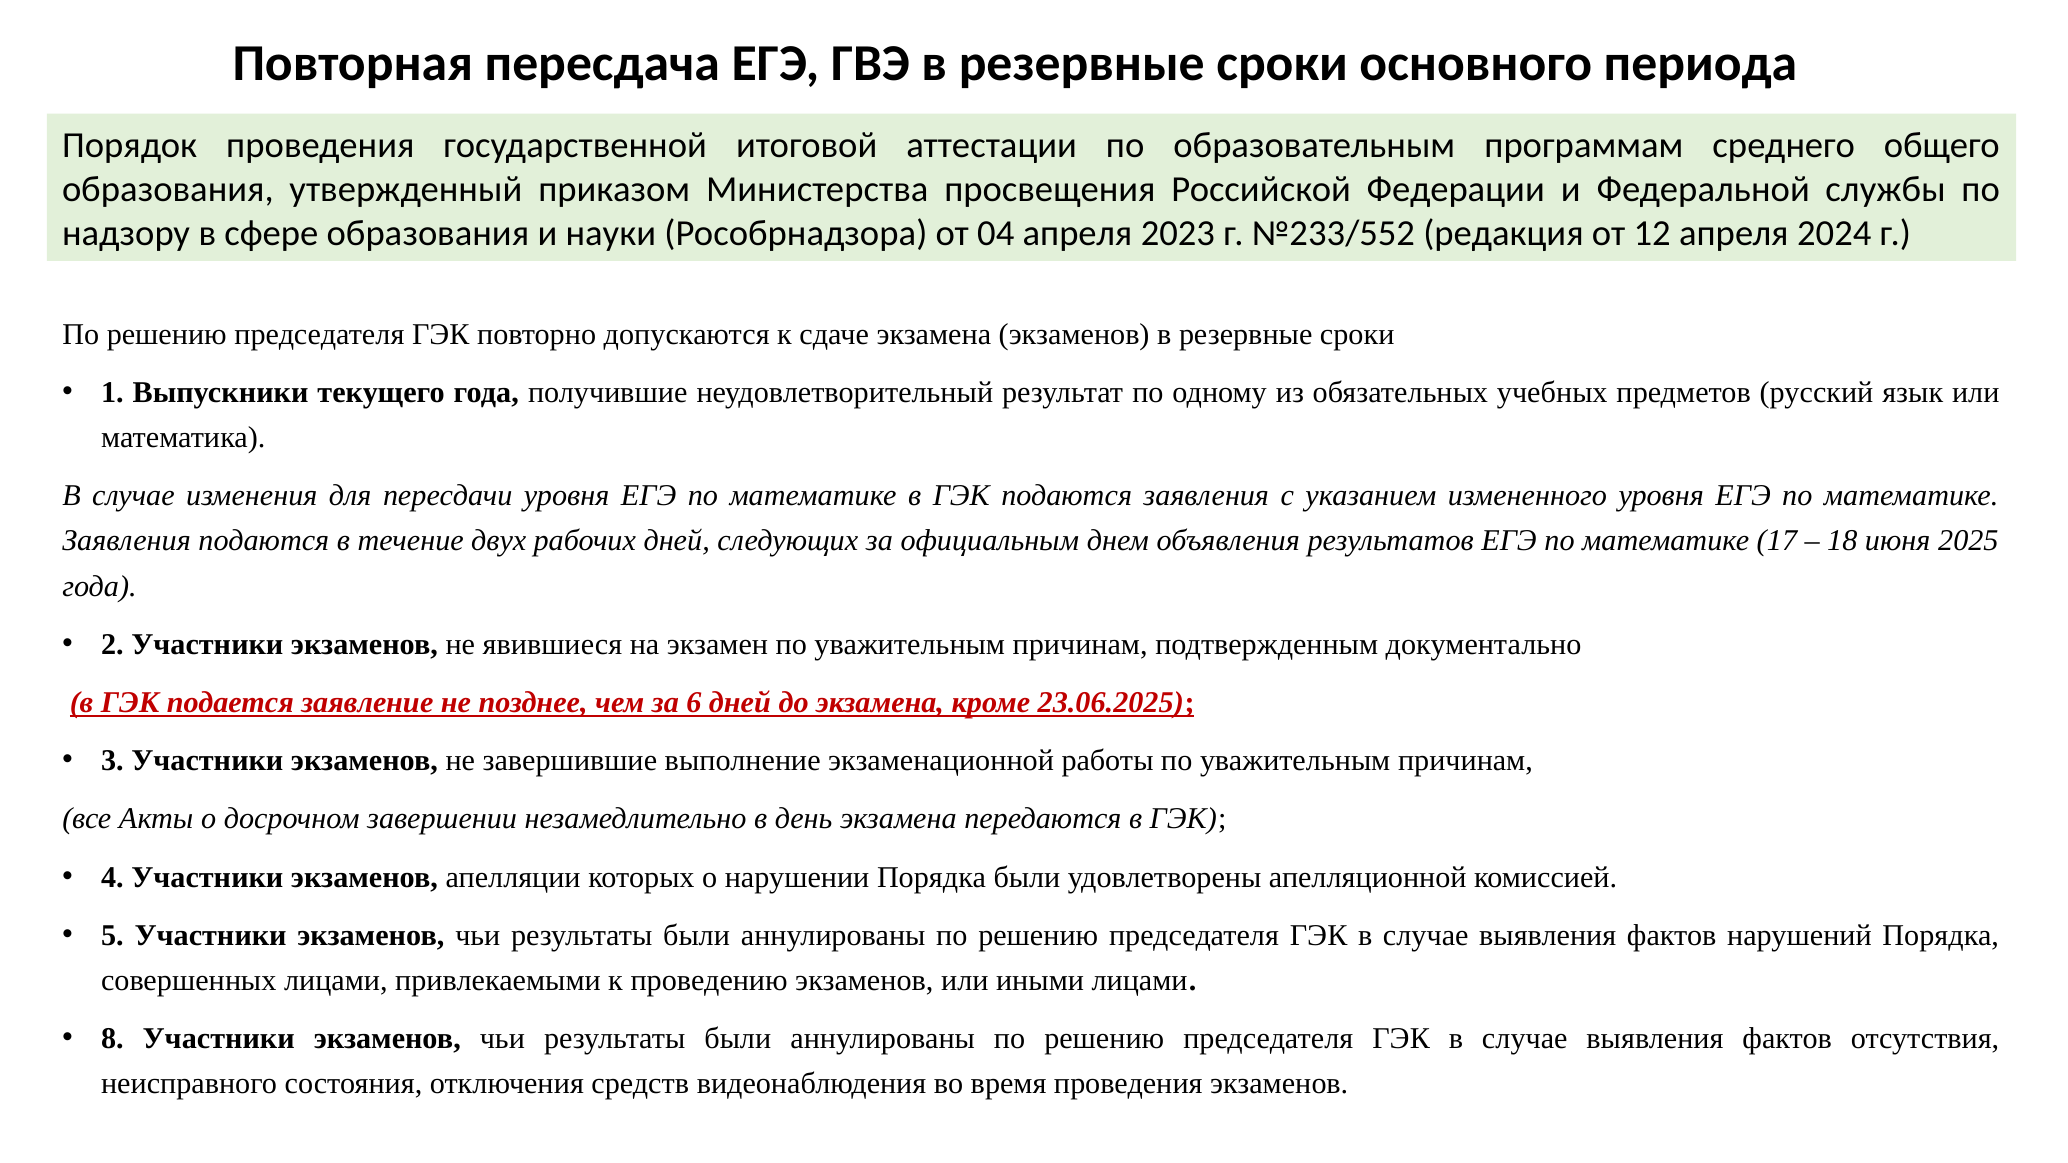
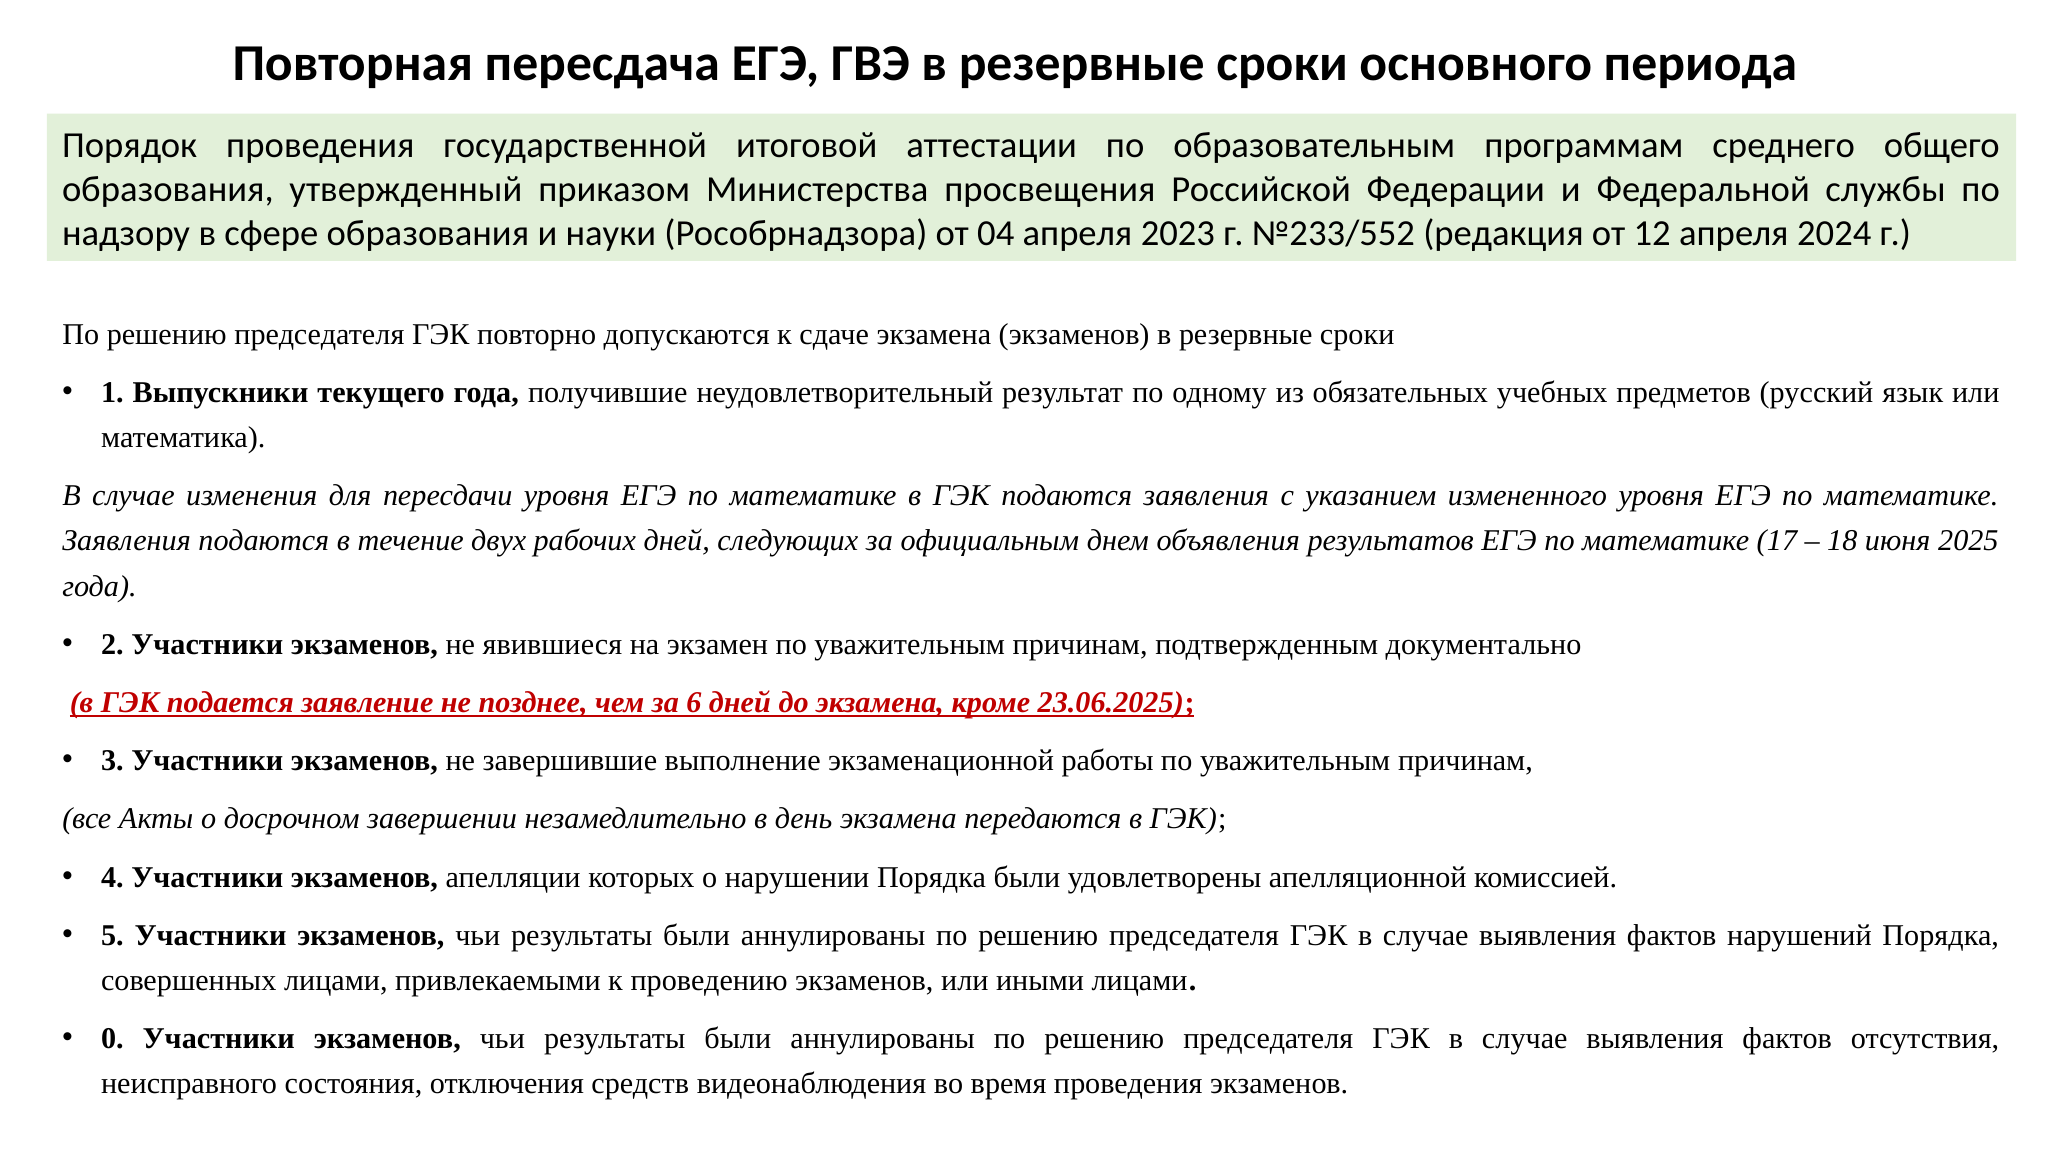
8: 8 -> 0 (112, 1039)
